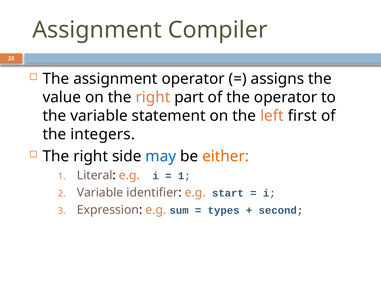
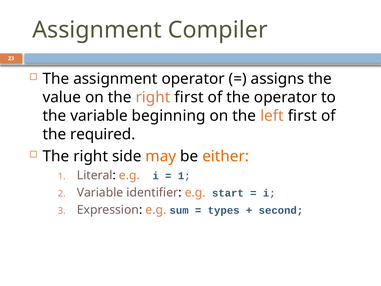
right part: part -> first (189, 97)
statement: statement -> beginning (169, 116)
integers: integers -> required (103, 134)
may colour: blue -> orange (161, 156)
